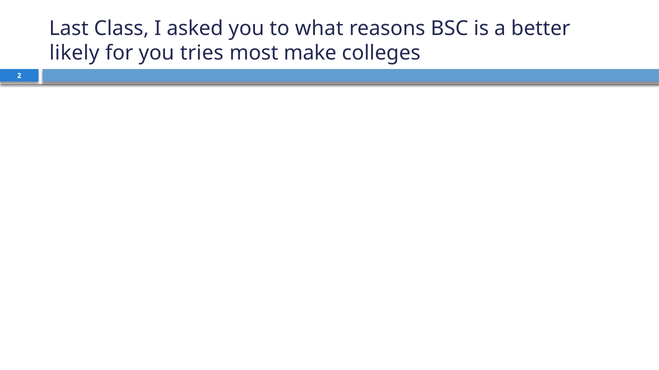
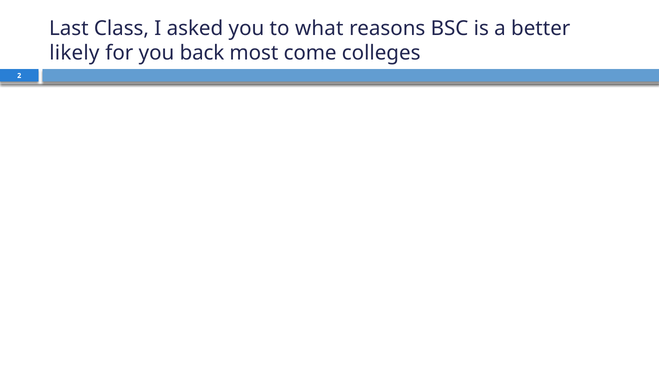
tries: tries -> back (202, 53)
make: make -> come (310, 53)
